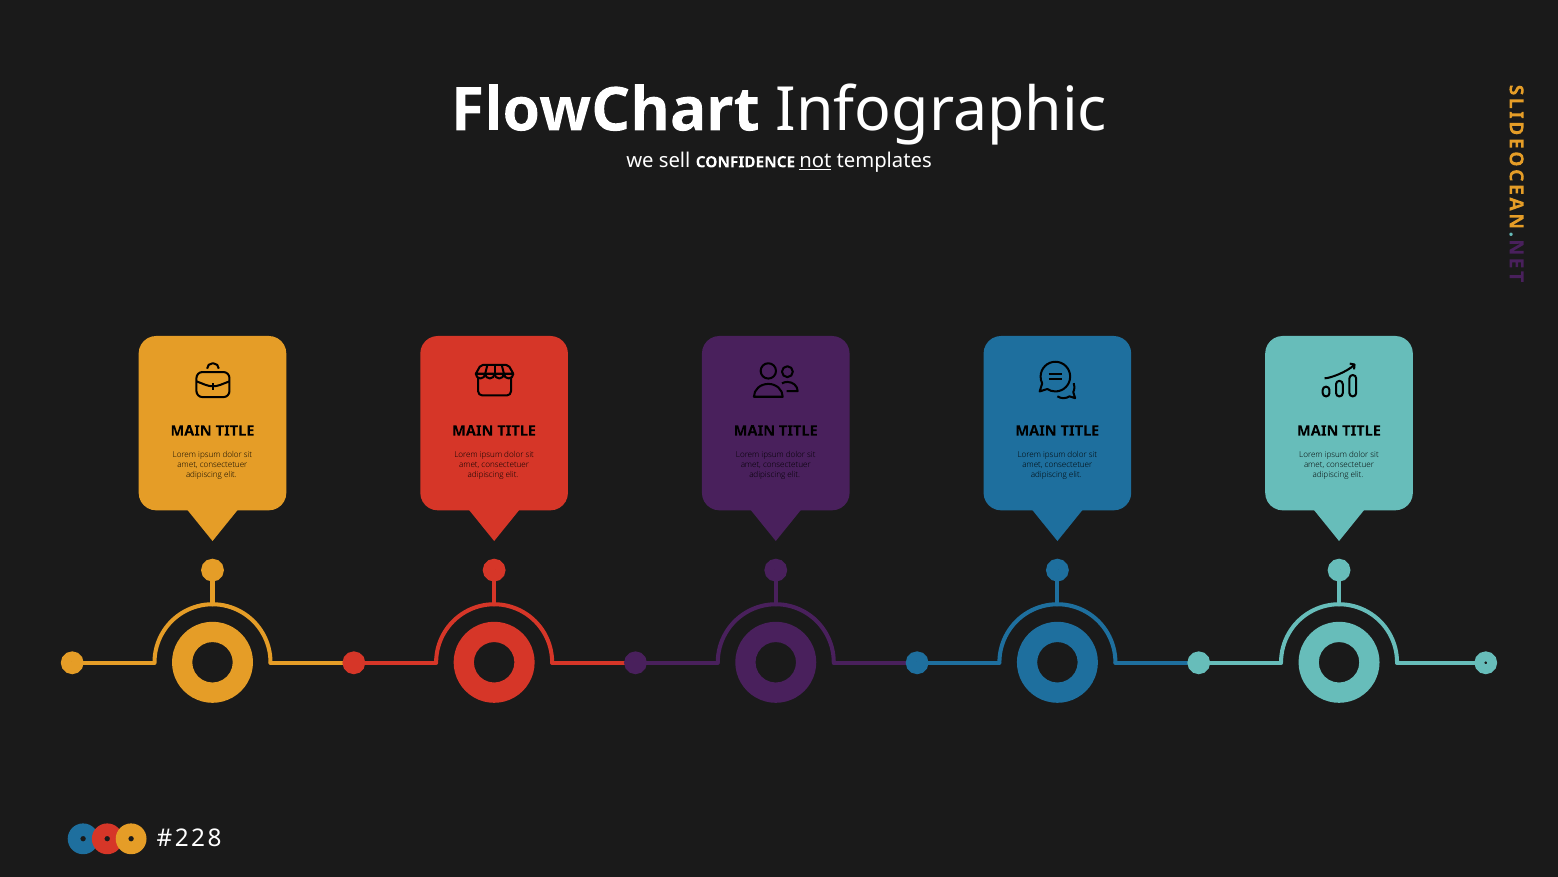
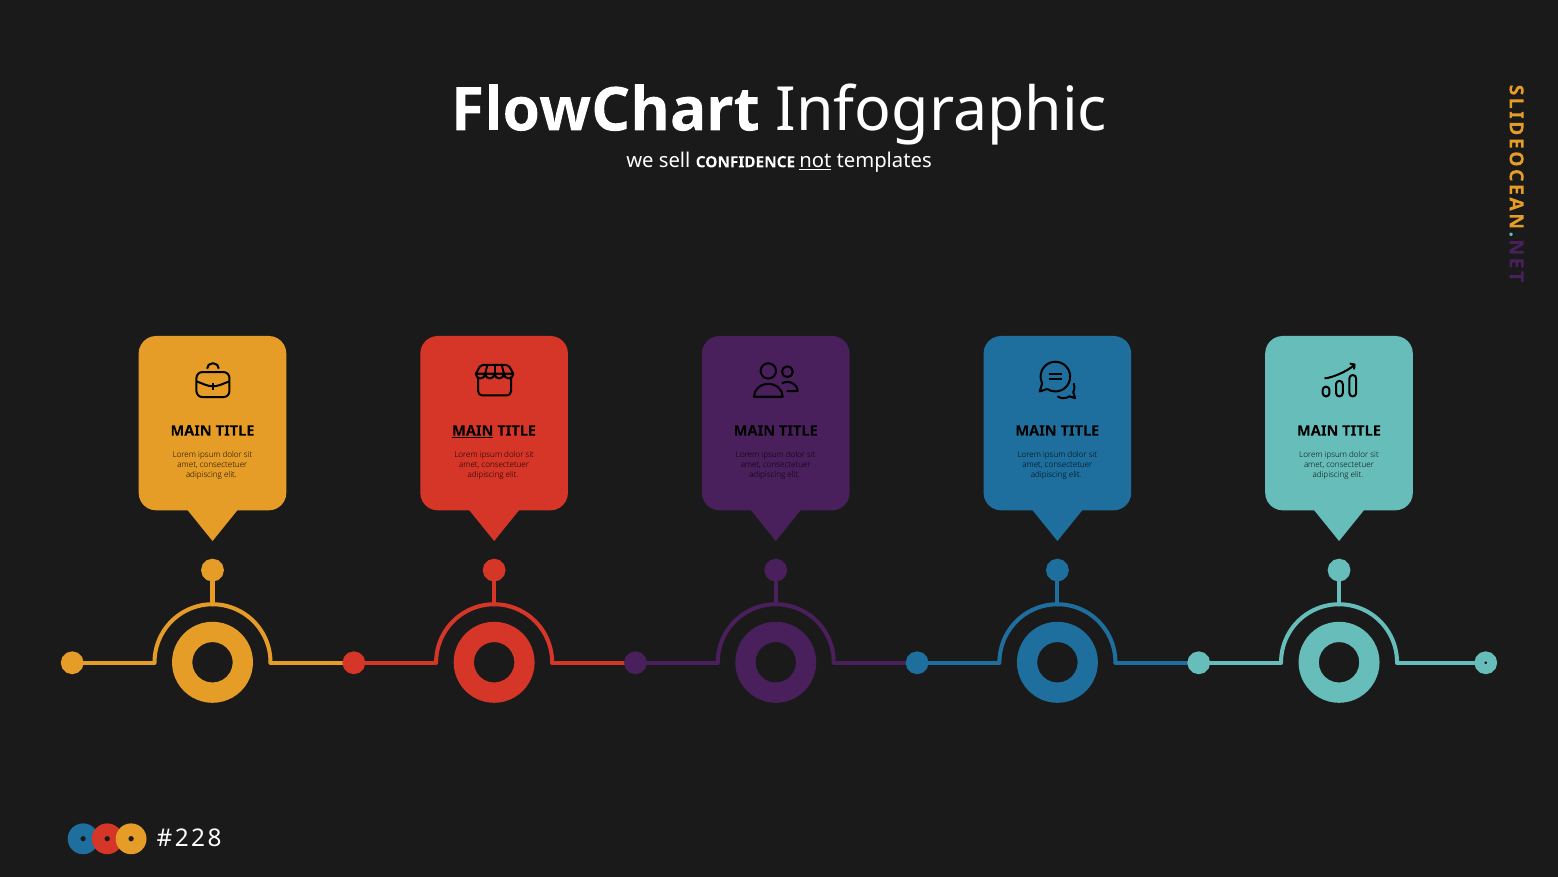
MAIN underline: none -> present (473, 431)
